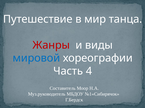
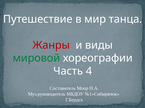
мировой colour: blue -> green (36, 58)
